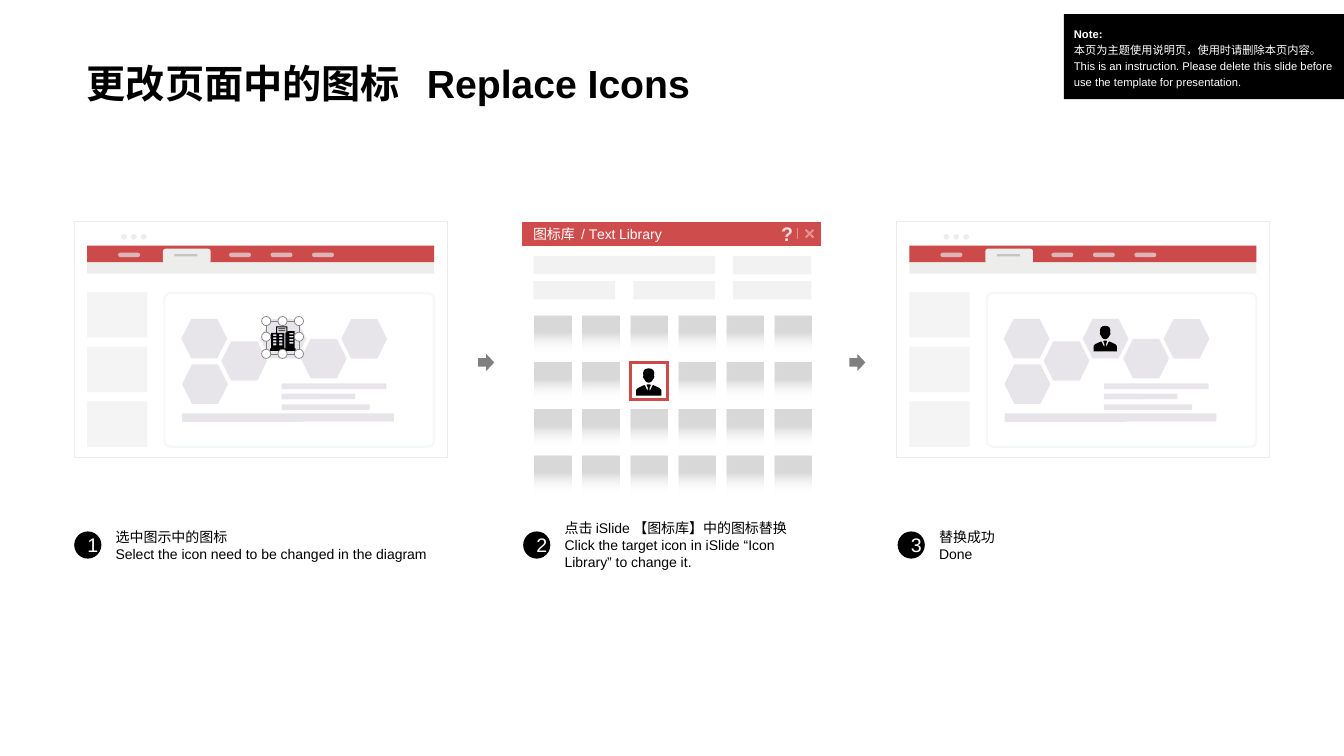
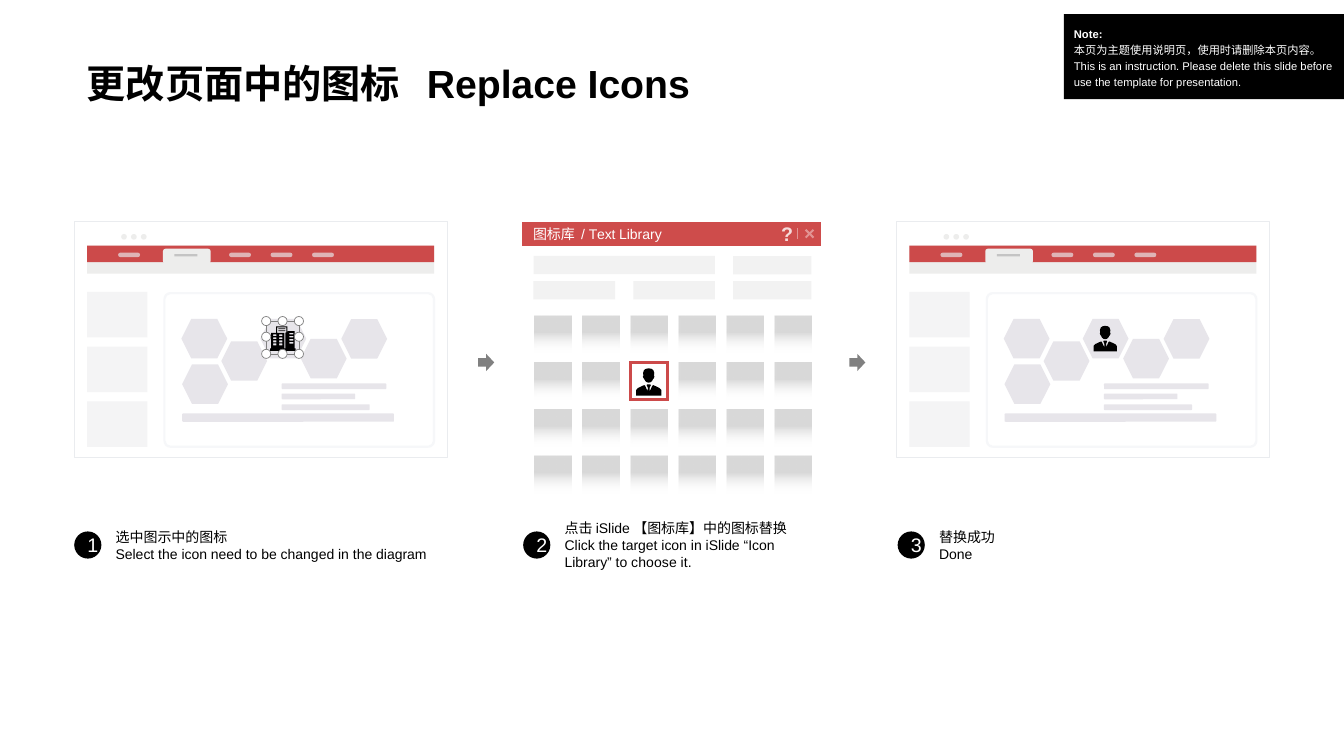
change: change -> choose (654, 563)
